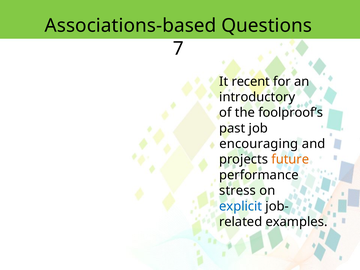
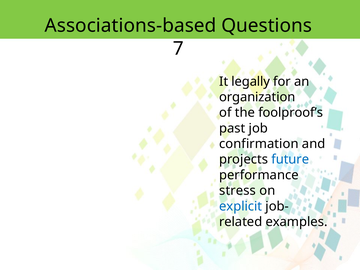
recent: recent -> legally (251, 82)
introductory: introductory -> organization (257, 97)
encouraging: encouraging -> confirmation (259, 144)
future colour: orange -> blue (290, 159)
